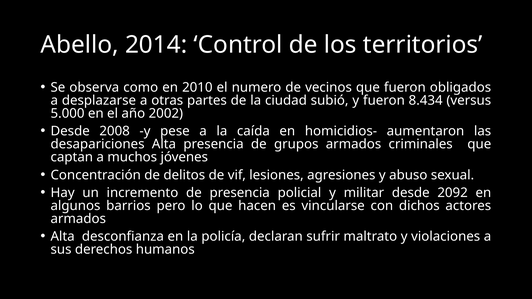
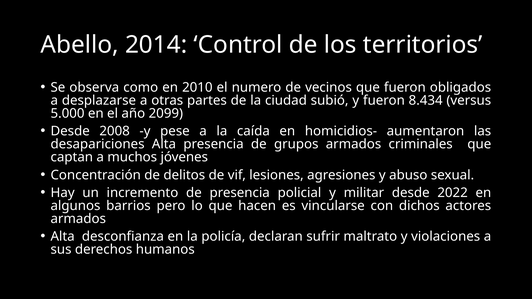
2002: 2002 -> 2099 (166, 113)
2092: 2092 -> 2022 (453, 193)
